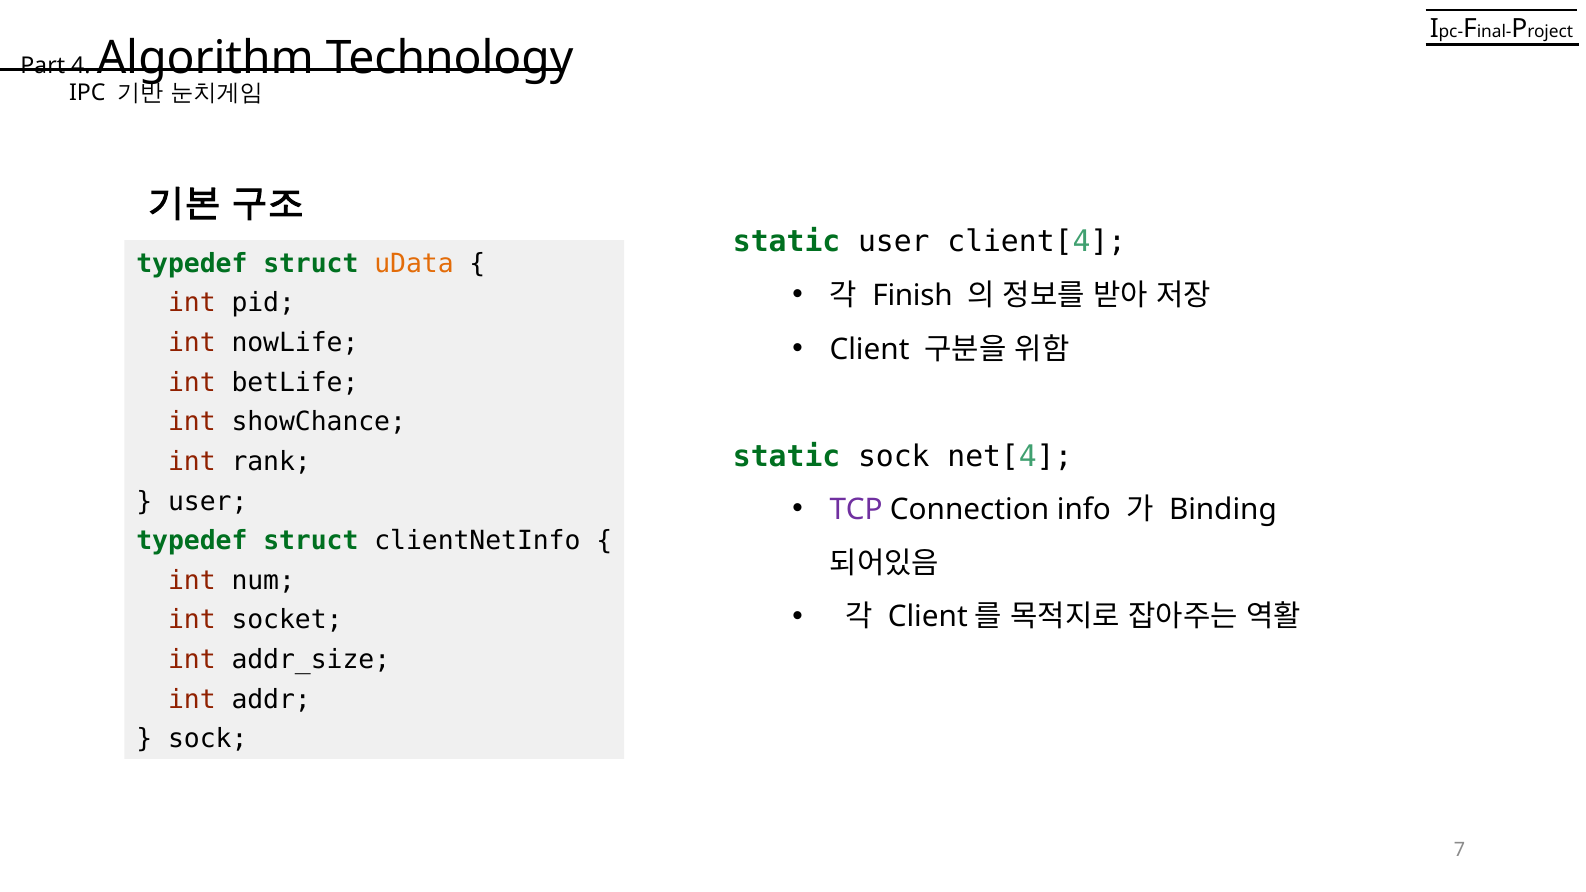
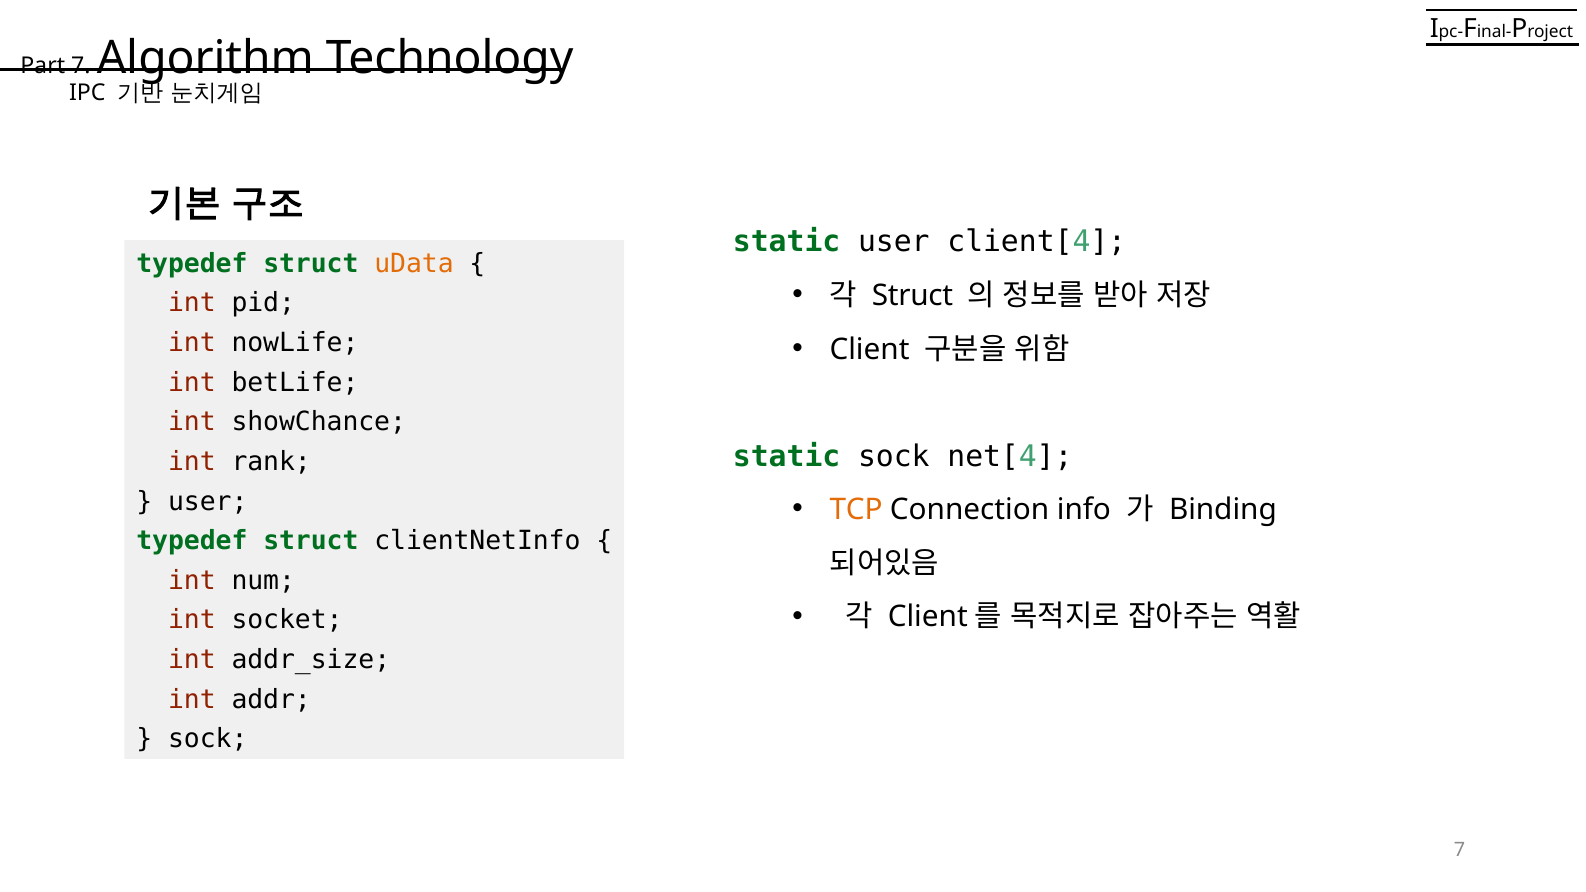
Part 4: 4 -> 7 (81, 66)
Finish: Finish -> Struct (913, 296)
TCP colour: purple -> orange (856, 510)
